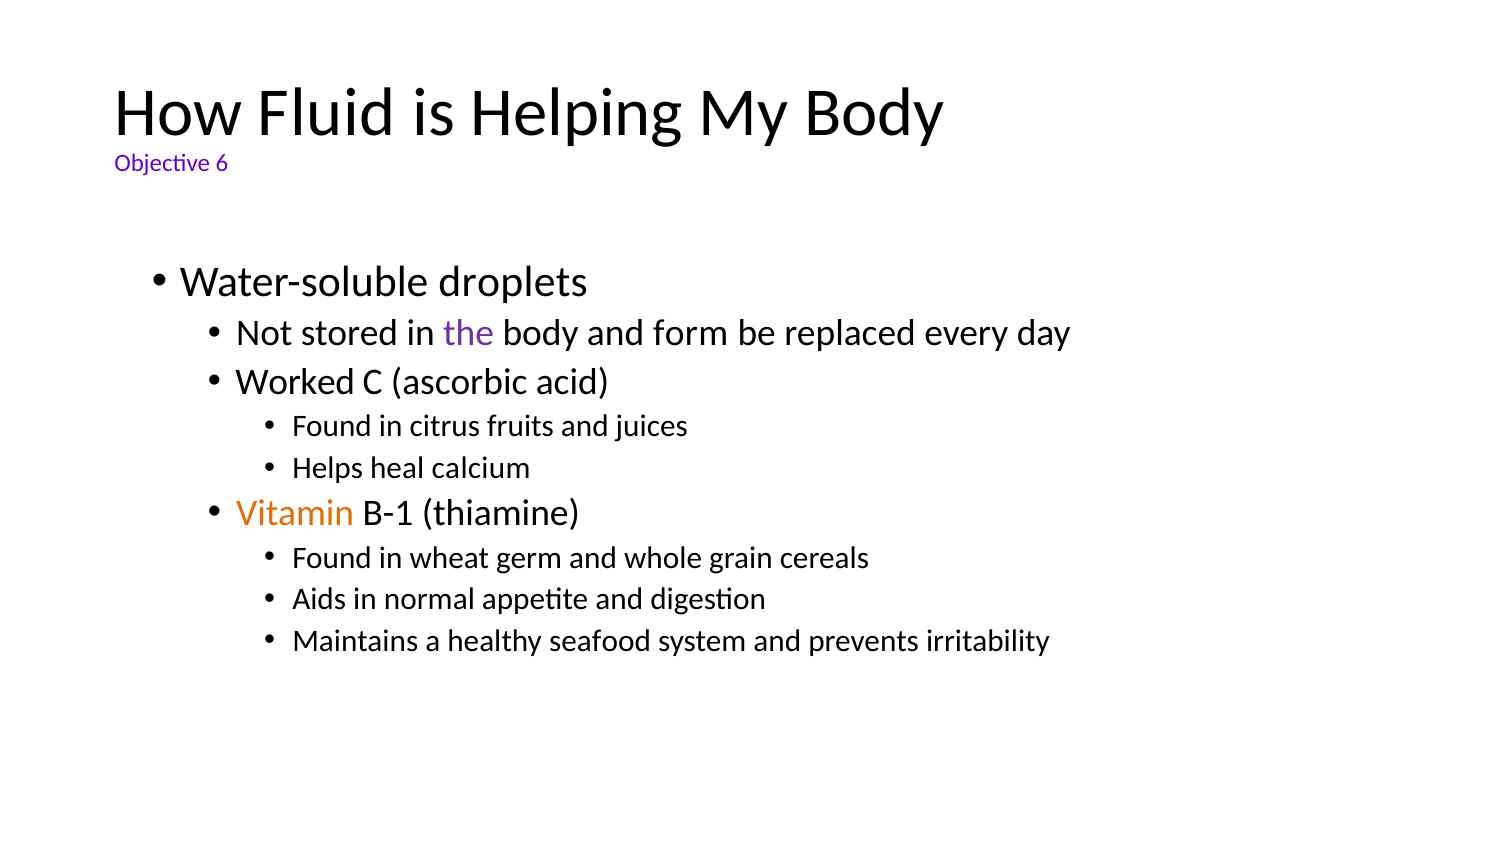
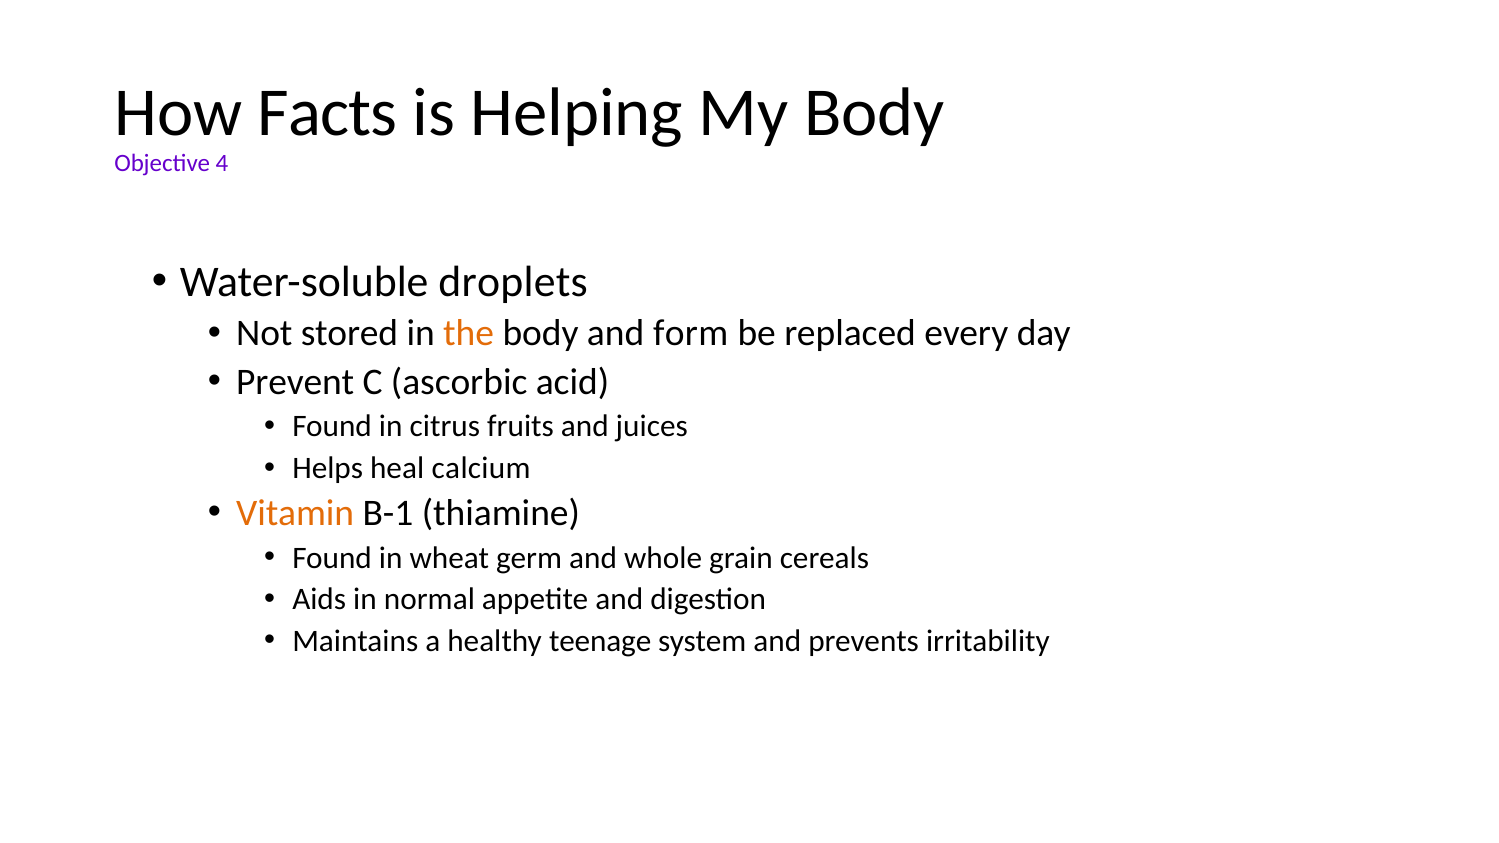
Fluid: Fluid -> Facts (328, 112)
6: 6 -> 4 (222, 163)
the colour: purple -> orange (469, 334)
Worked: Worked -> Prevent (295, 382)
seafood: seafood -> teenage (600, 641)
